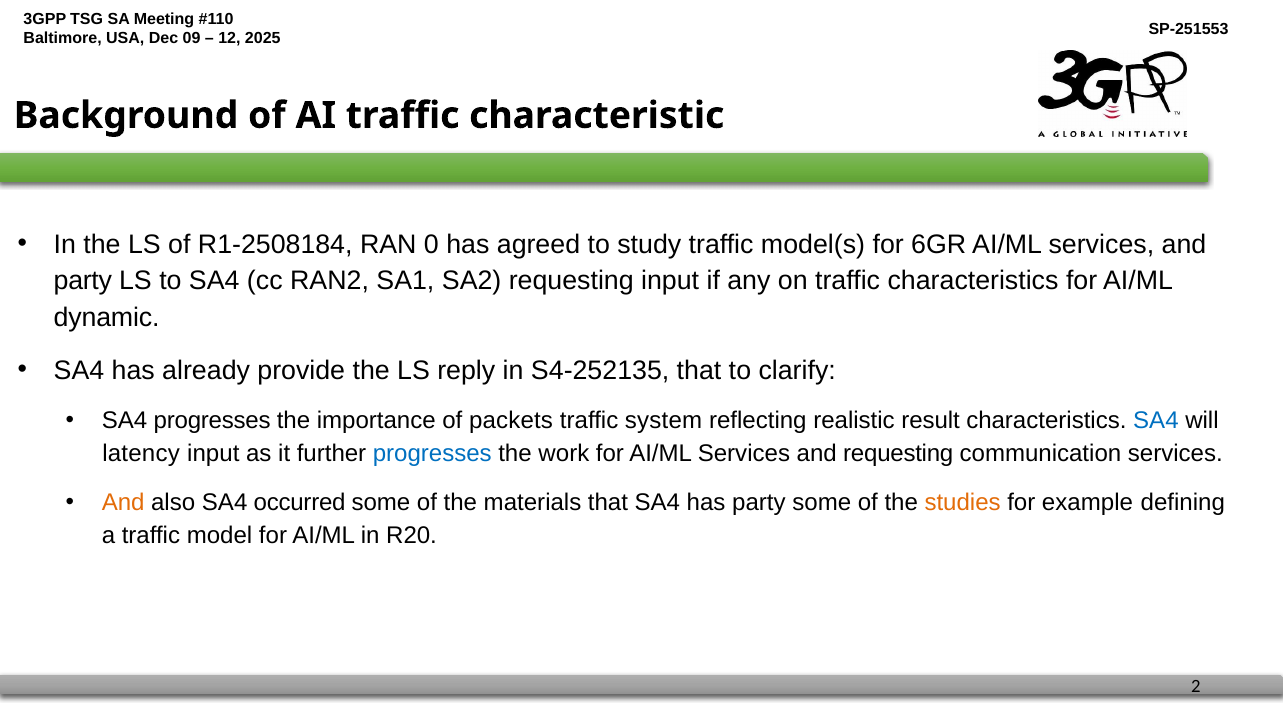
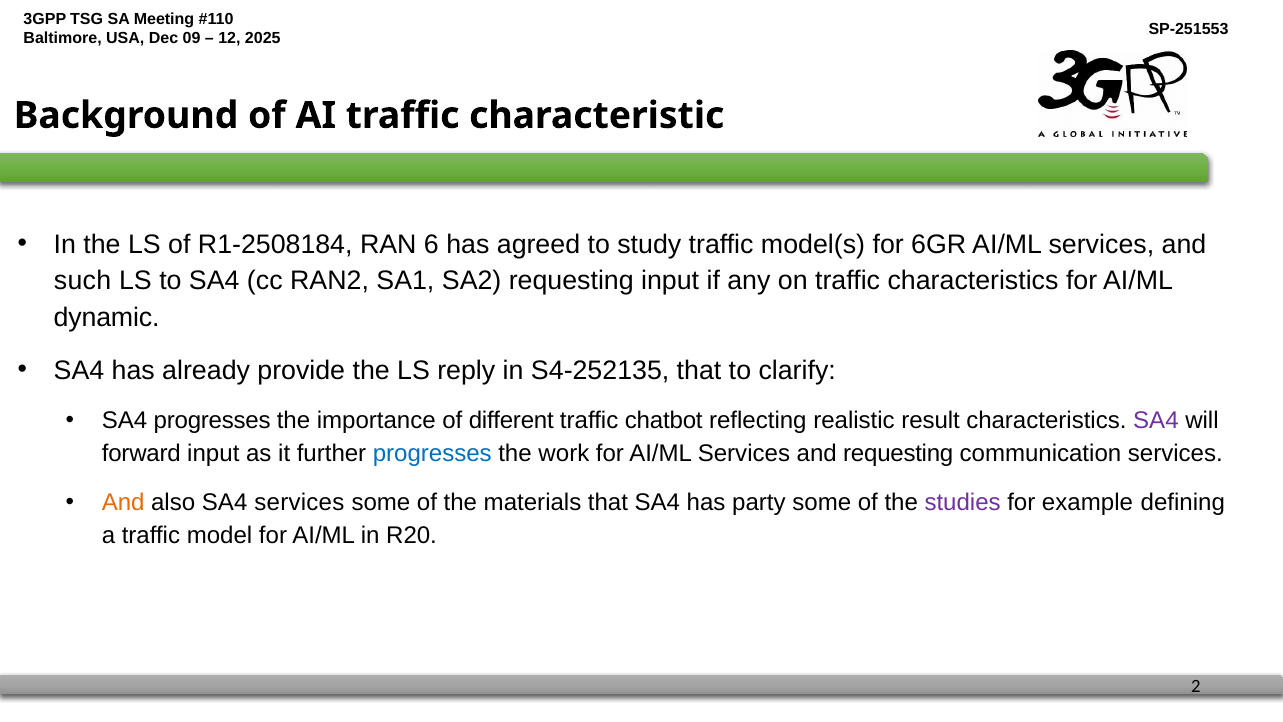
0: 0 -> 6 (431, 244)
party: party -> such (83, 281)
packets: packets -> different (511, 420)
system: system -> chatbot (664, 420)
SA4 colour: blue -> purple (1156, 420)
latency: latency -> forward (141, 453)
SA4 occurred: occurred -> services (299, 502)
studies colour: orange -> purple (963, 502)
